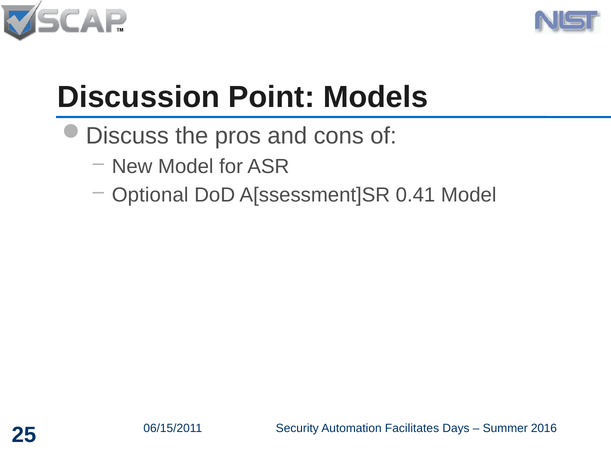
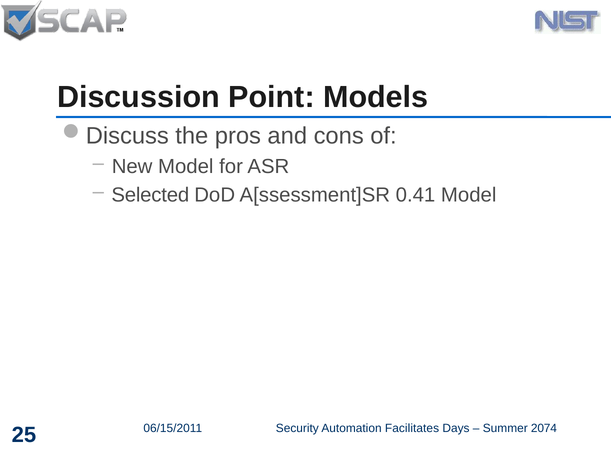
Optional: Optional -> Selected (150, 195)
2016: 2016 -> 2074 (544, 428)
